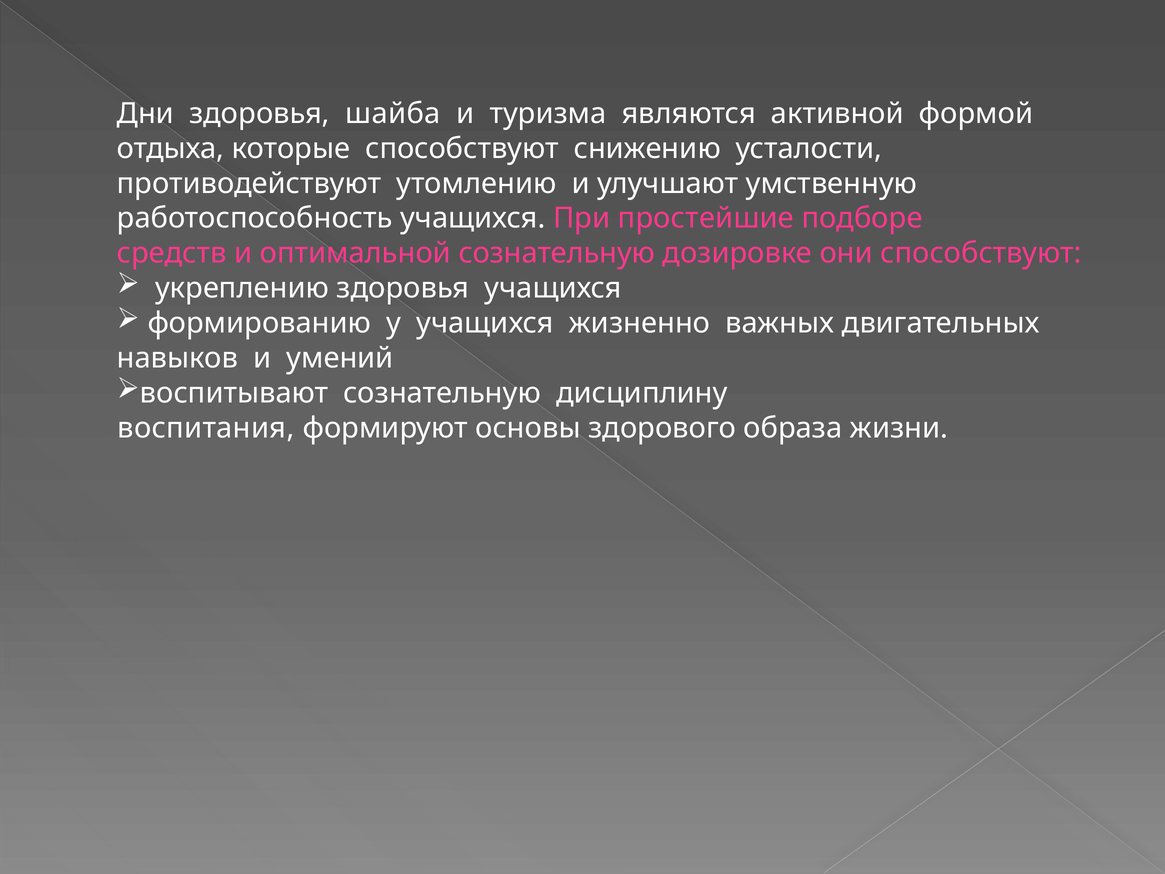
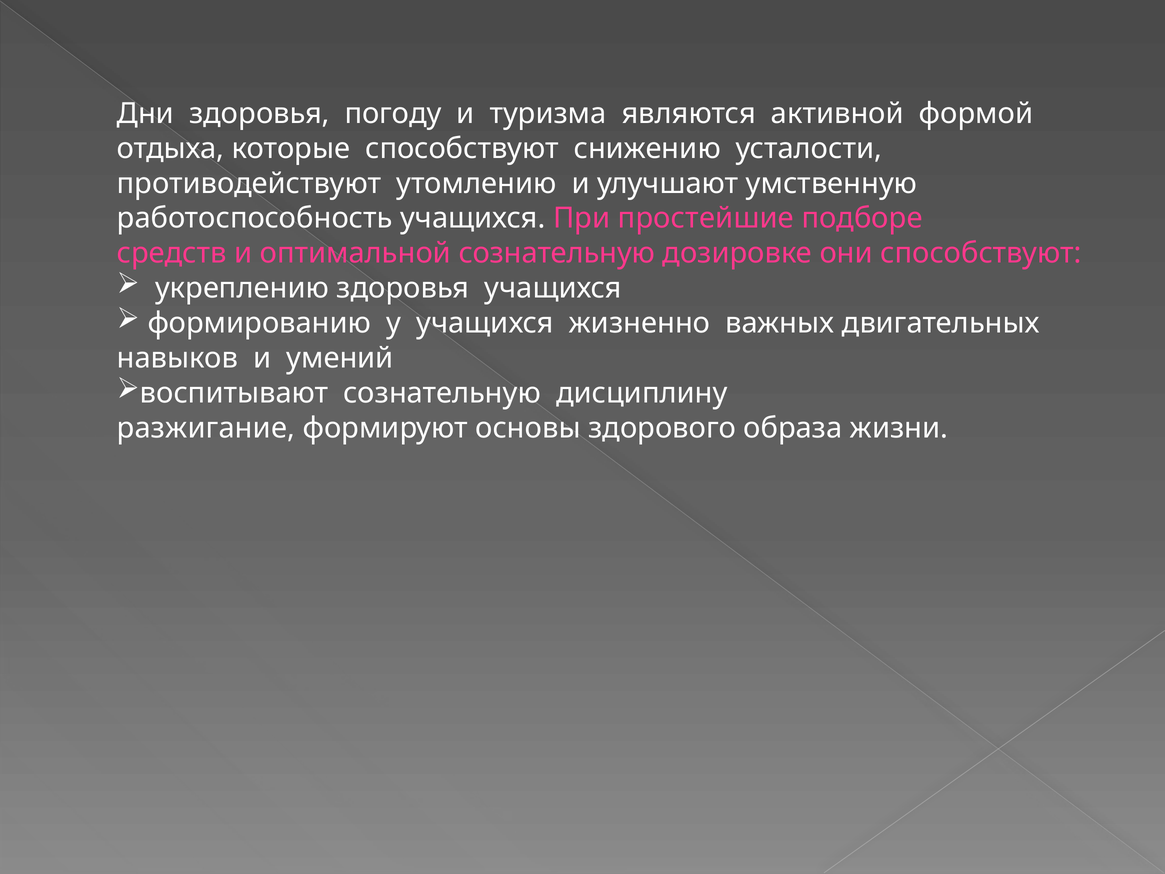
шайба: шайба -> погоду (393, 113)
воспитания: воспитания -> разжигание (206, 428)
